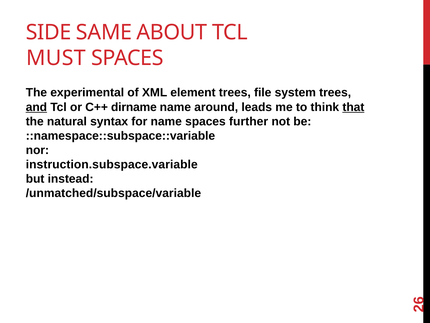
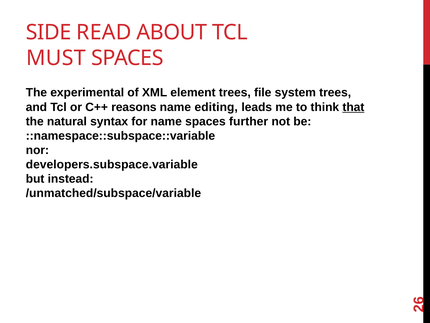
SAME: SAME -> READ (104, 32)
and underline: present -> none (36, 107)
dirname: dirname -> reasons (134, 107)
around: around -> editing (216, 107)
instruction.subspace.variable: instruction.subspace.variable -> developers.subspace.variable (112, 164)
